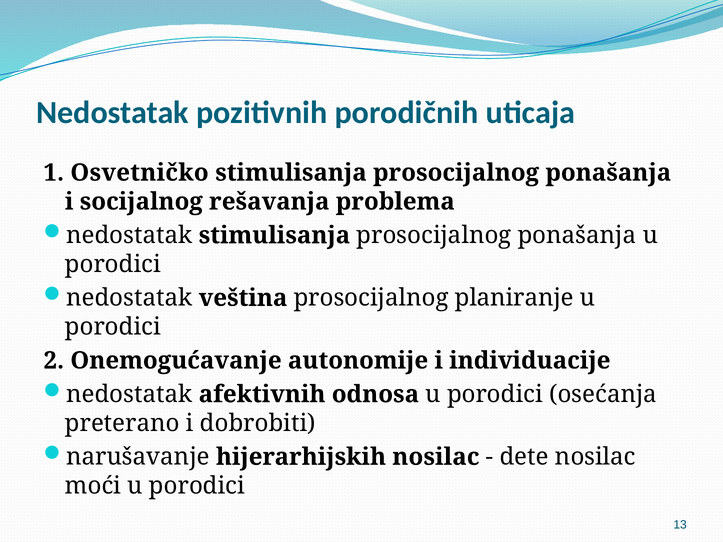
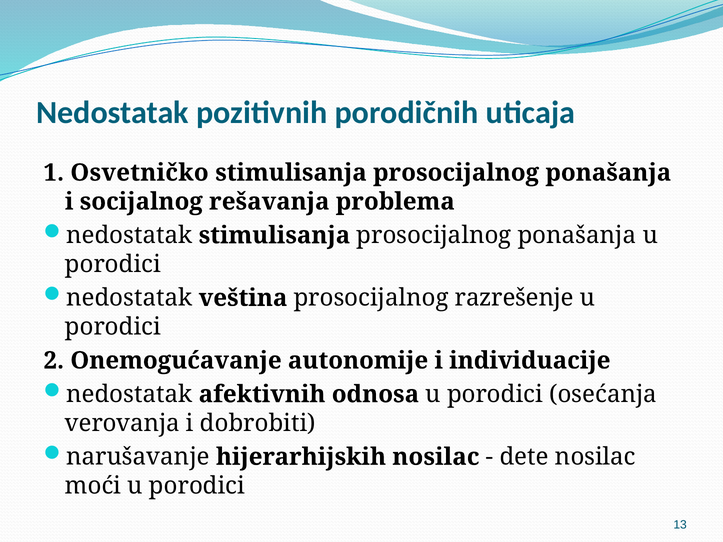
planiranje: planiranje -> razrešenje (514, 298)
preterano: preterano -> verovanja (122, 423)
